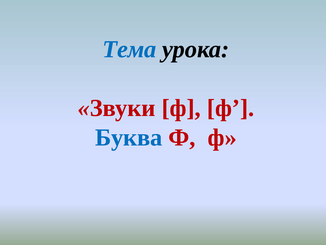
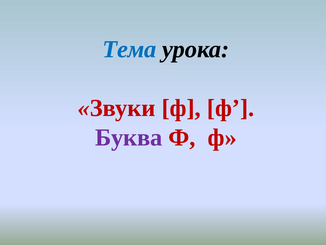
Буква colour: blue -> purple (129, 137)
